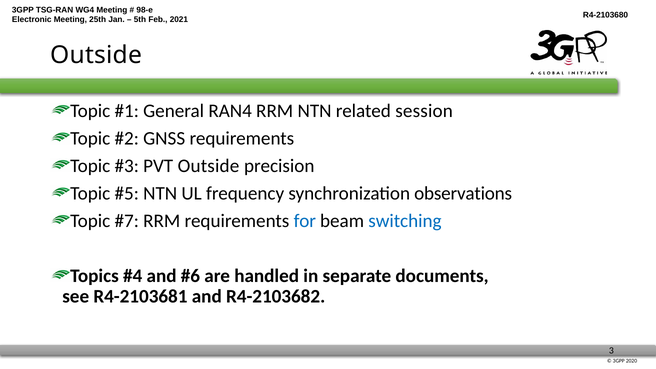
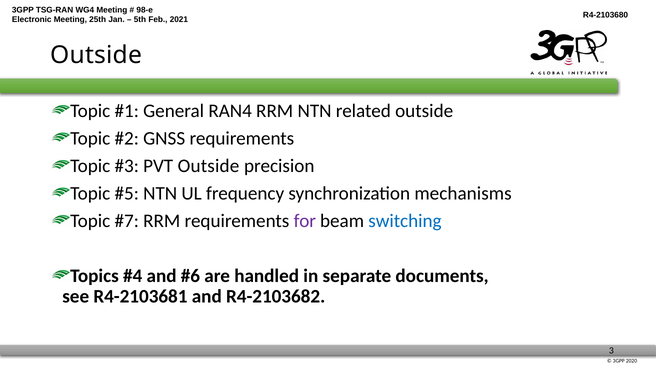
related session: session -> outside (424, 111)
observations: observations -> mechanisms (463, 193)
for colour: blue -> purple (305, 221)
